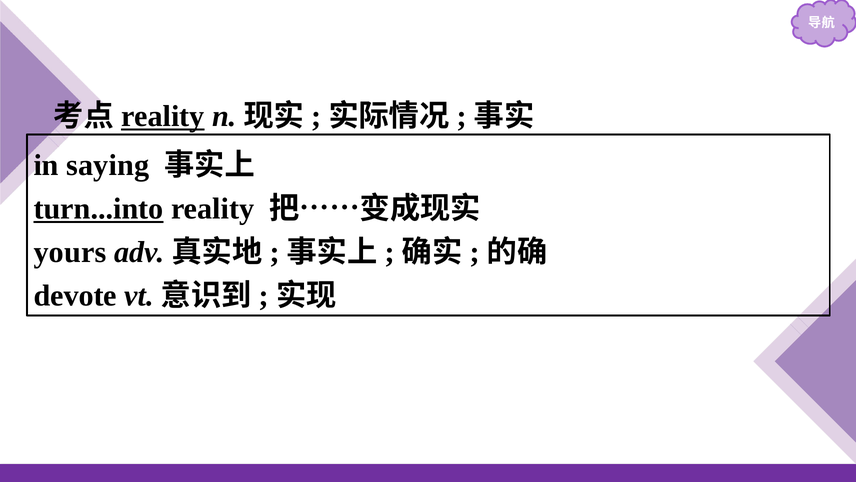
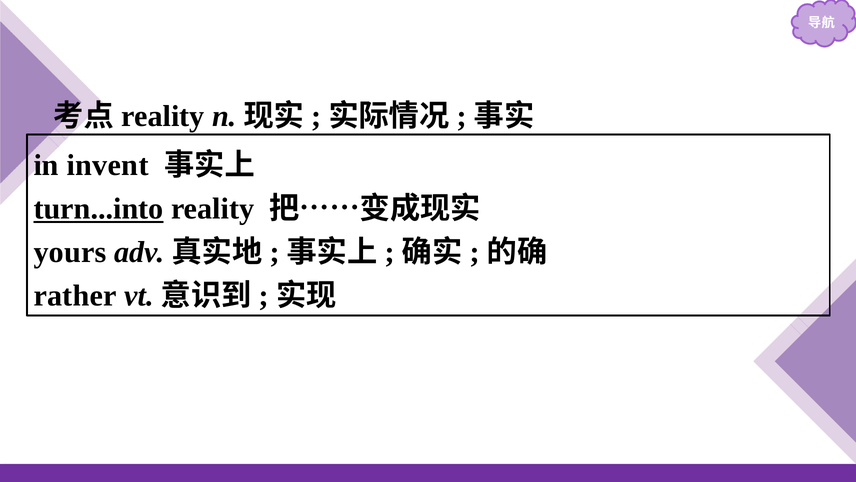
reality underline: present -> none (163, 116)
saying: saying -> invent (108, 165)
devote: devote -> rather (75, 296)
